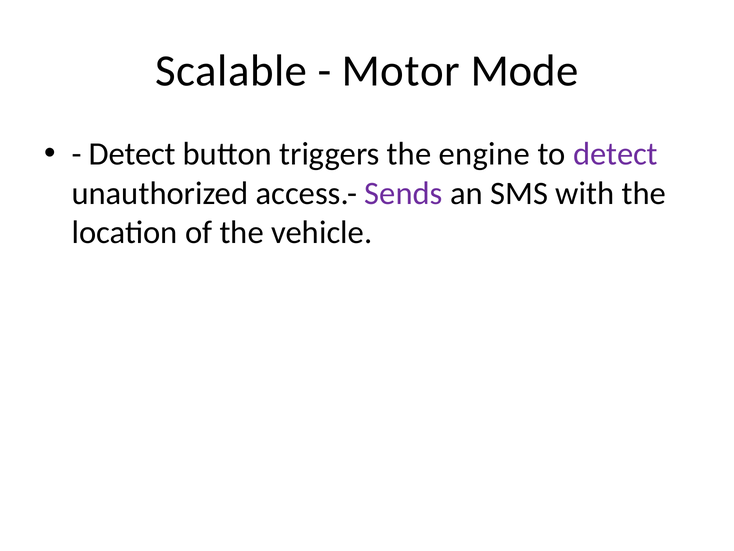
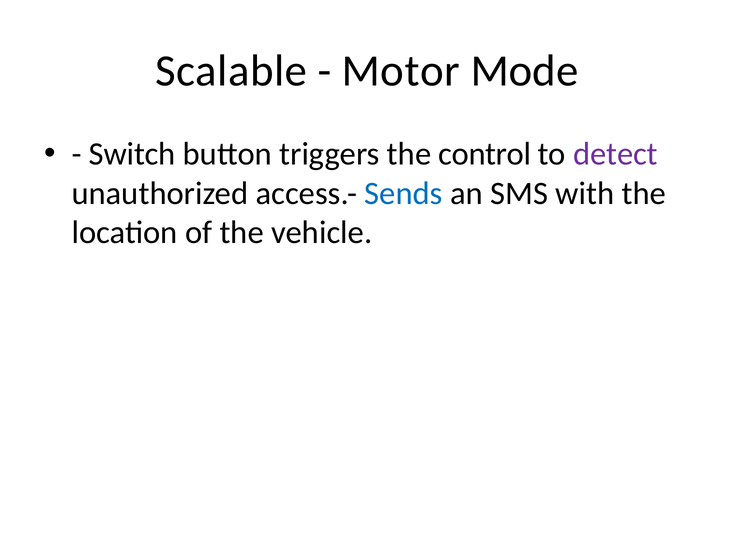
Detect: Detect -> Switch (132, 154)
engine: engine -> control (485, 154)
Sends colour: purple -> blue (403, 193)
